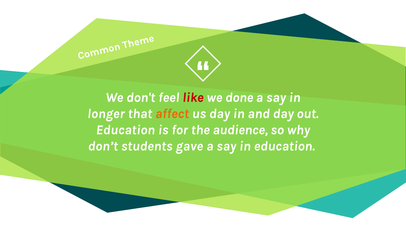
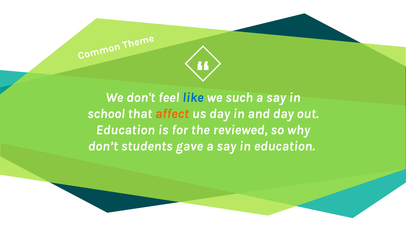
like colour: red -> blue (193, 98)
done: done -> such (239, 98)
longer: longer -> school (106, 114)
audience: audience -> reviewed (240, 130)
